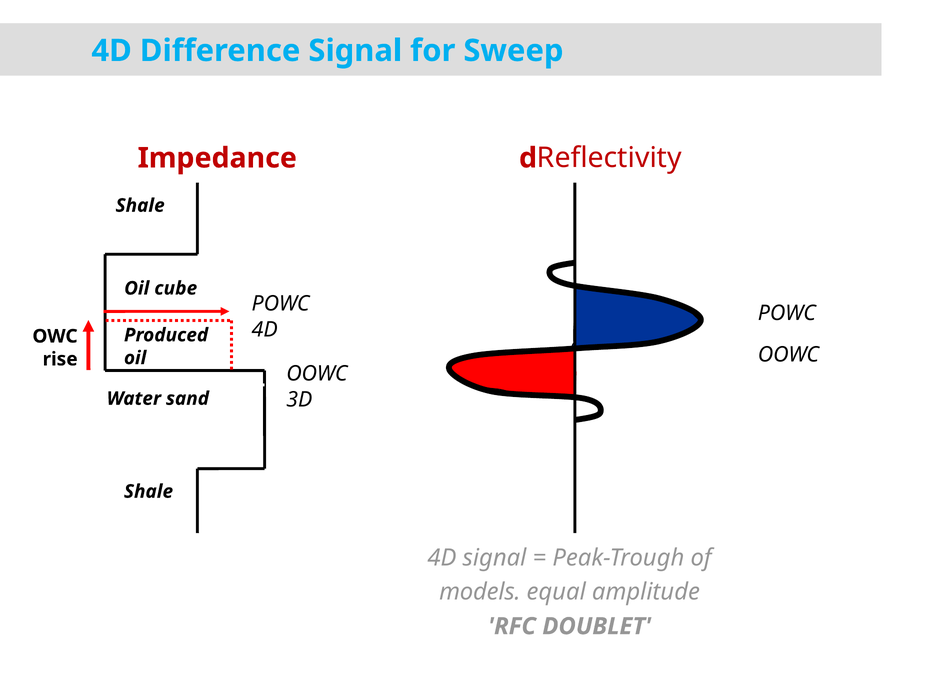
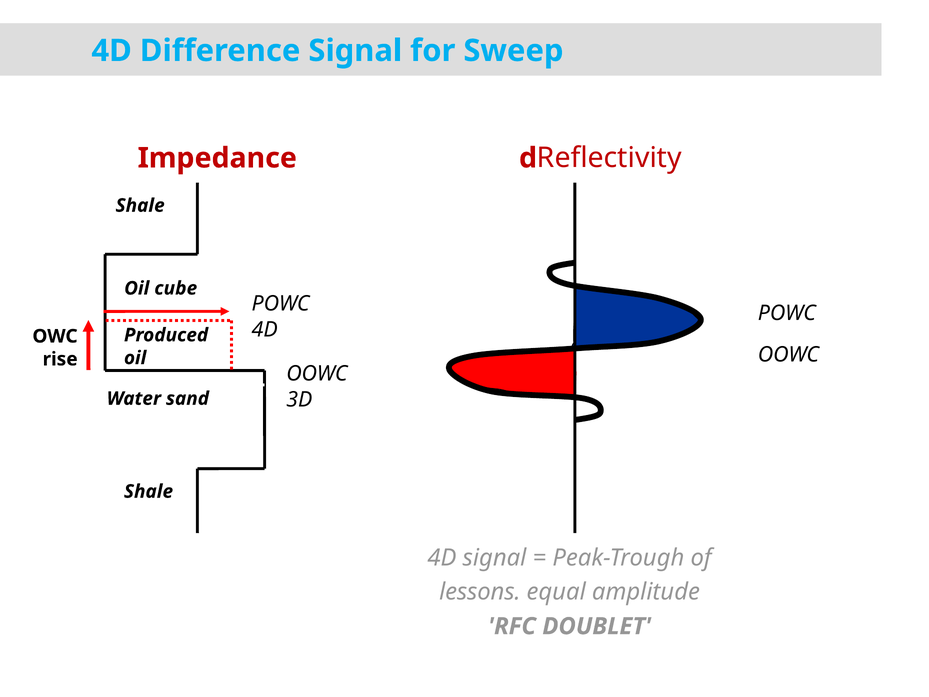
models: models -> lessons (480, 592)
